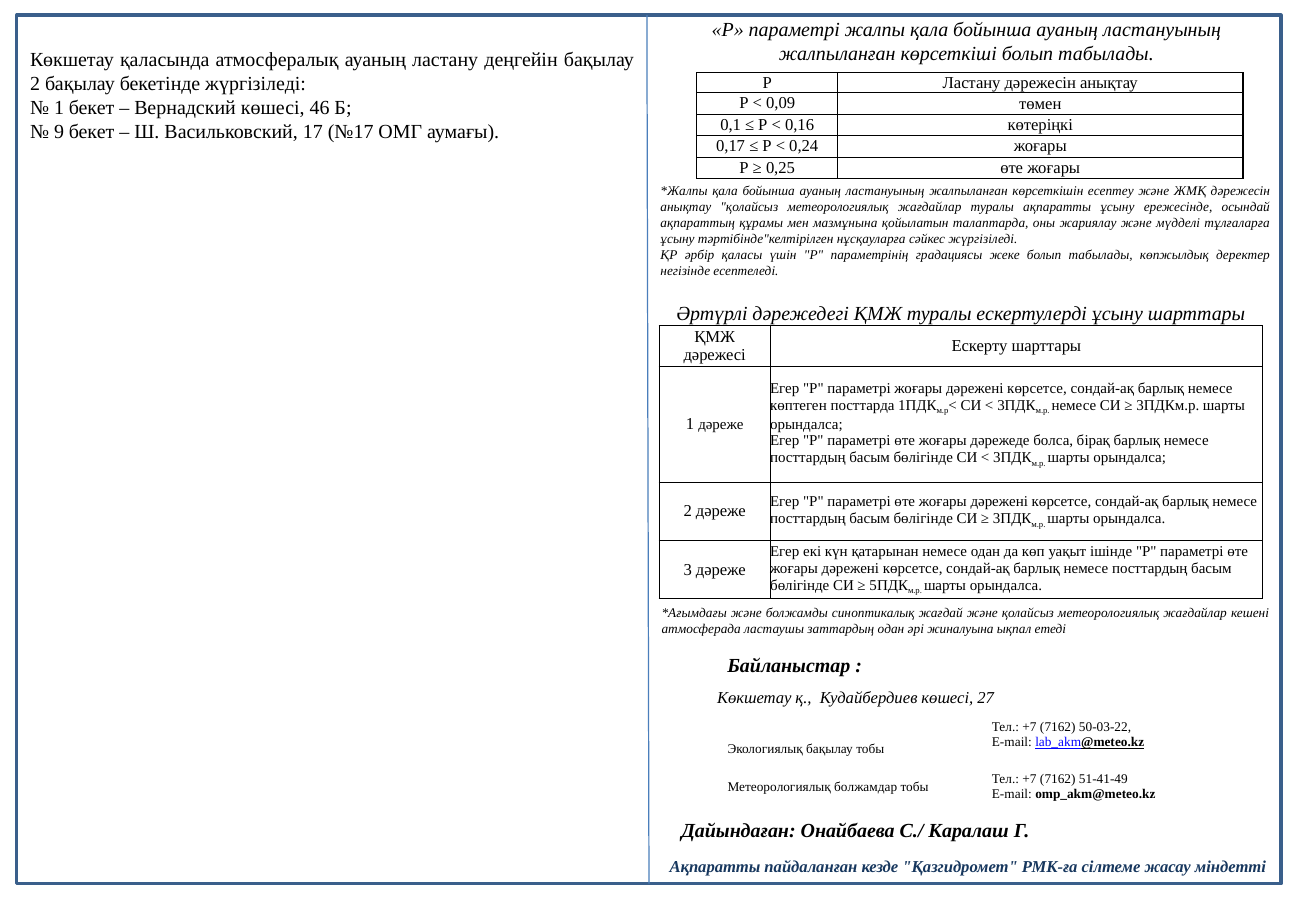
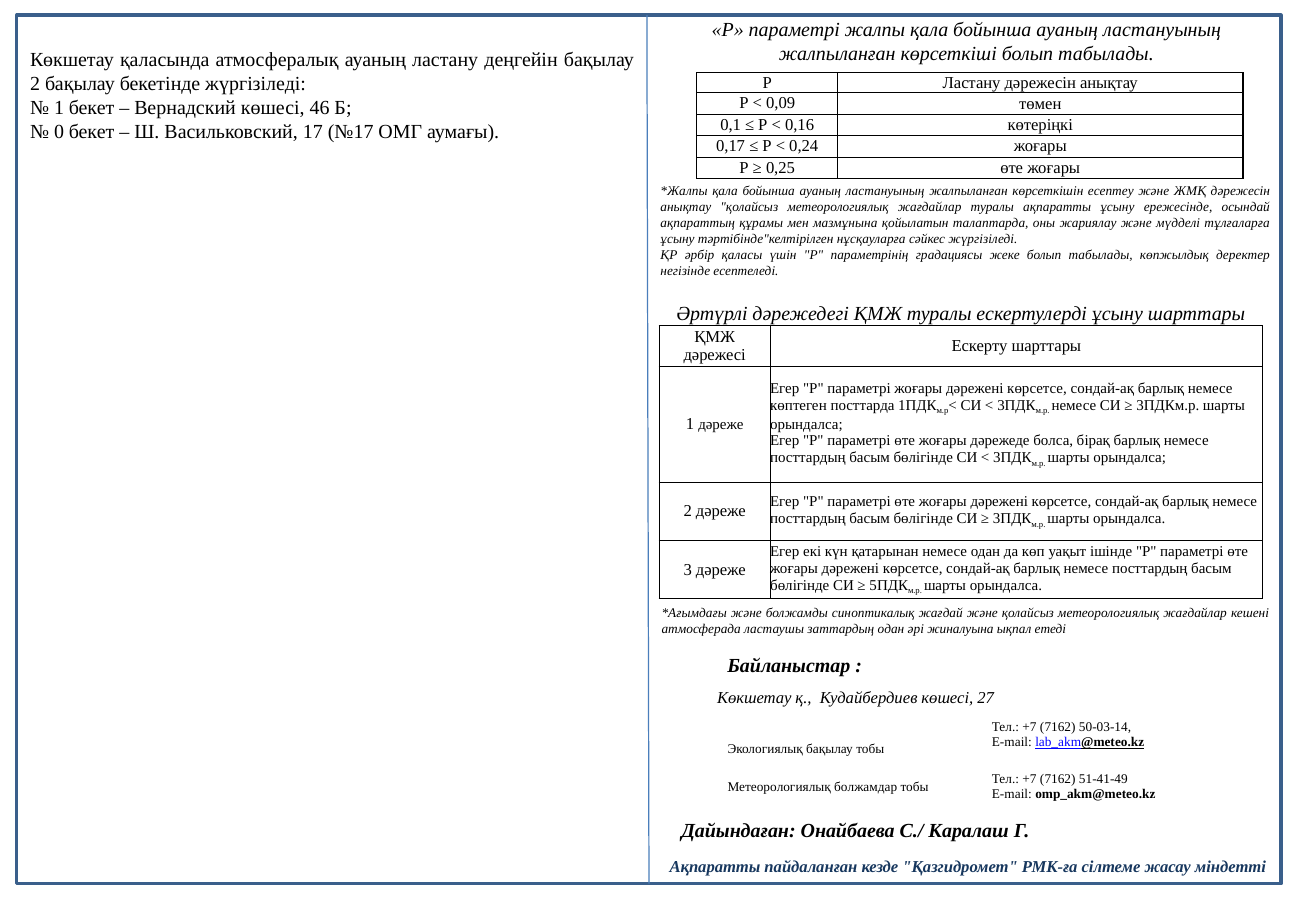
9: 9 -> 0 (59, 132)
50-03-22: 50-03-22 -> 50-03-14 (1105, 727)
